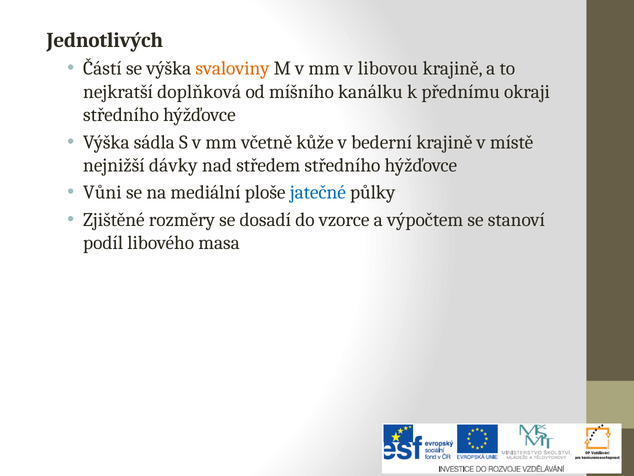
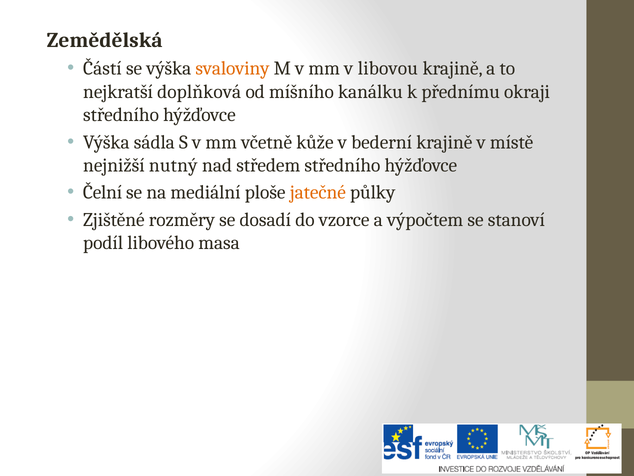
Jednotlivých: Jednotlivých -> Zemědělská (105, 40)
dávky: dávky -> nutný (173, 165)
Vůni: Vůni -> Čelní (103, 192)
jatečné colour: blue -> orange (318, 192)
